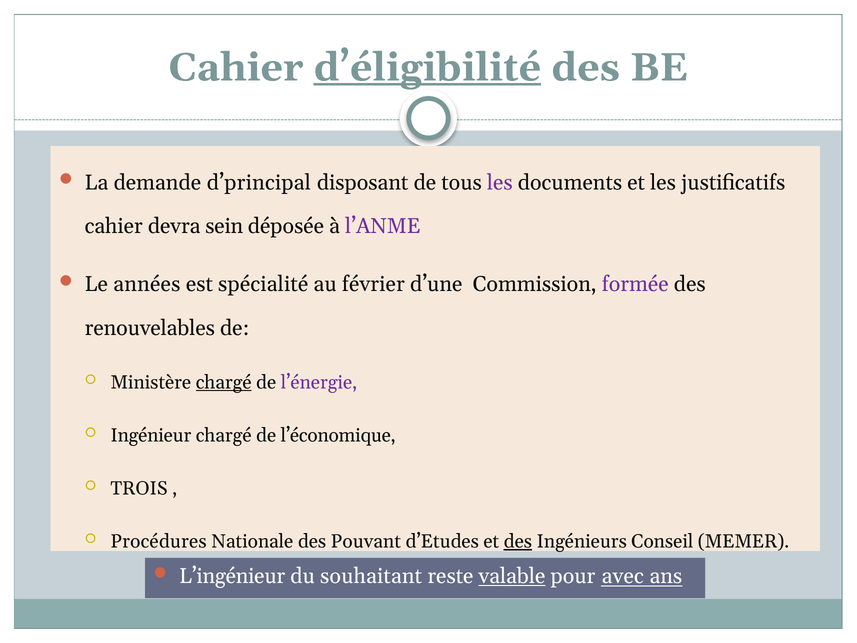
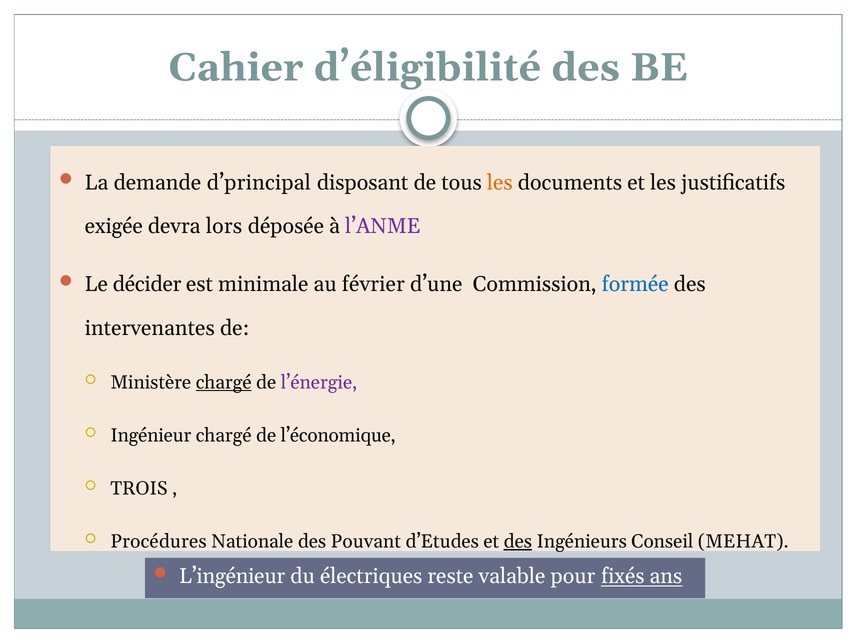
d’éligibilité underline: present -> none (427, 67)
les colour: purple -> orange (500, 182)
cahier: cahier -> exigée (114, 226)
sein: sein -> lors (224, 226)
années: années -> décider (147, 284)
spécialité: spécialité -> minimale (263, 284)
formée colour: purple -> blue (635, 284)
renouvelables: renouvelables -> intervenantes (150, 328)
MEMER: MEMER -> MEHAT (743, 541)
souhaitant: souhaitant -> électriques (371, 576)
valable underline: present -> none (512, 576)
avec: avec -> fixés (623, 576)
